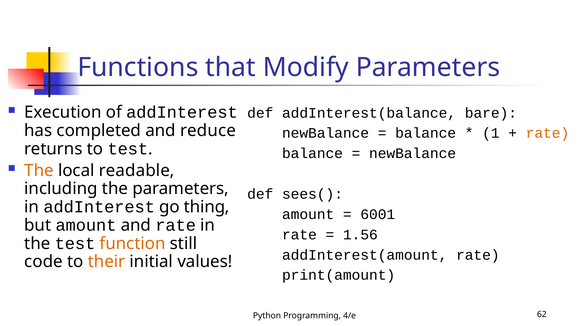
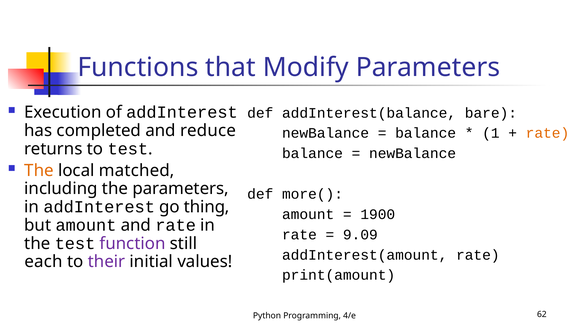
readable: readable -> matched (137, 171)
sees(: sees( -> more( (313, 194)
6001: 6001 -> 1900 (378, 214)
1.56: 1.56 -> 9.09 (360, 235)
function colour: orange -> purple (133, 244)
code: code -> each (43, 262)
their colour: orange -> purple (107, 262)
